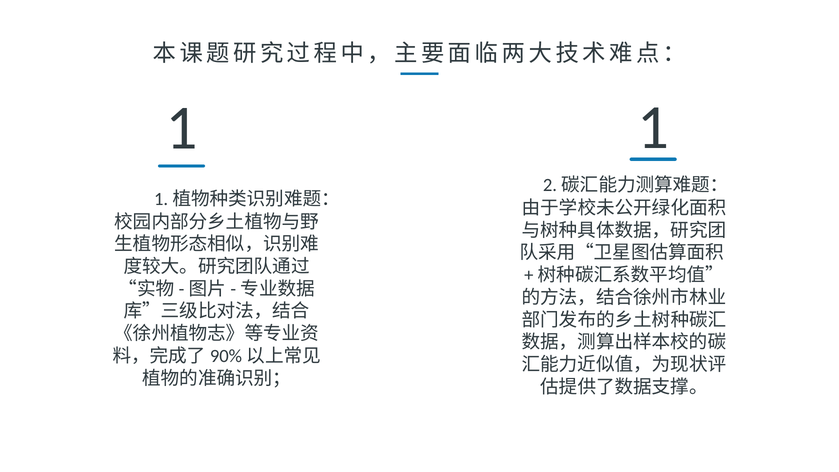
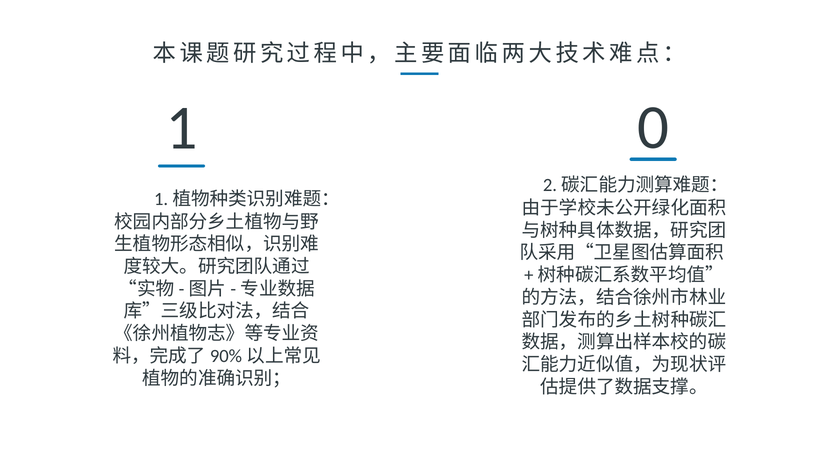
1 1: 1 -> 0 (653, 128)
